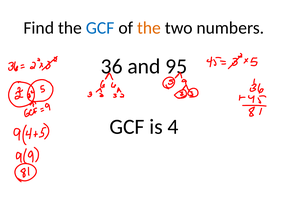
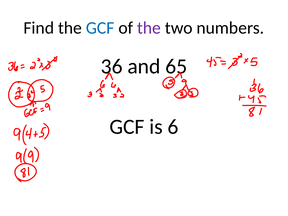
the colour: orange -> purple (149, 28)
95: 95 -> 65 (176, 66)
4: 4 -> 6 (173, 127)
